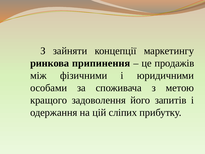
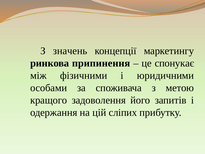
зайняти: зайняти -> значень (70, 51)
продажів: продажів -> спонукає (174, 63)
